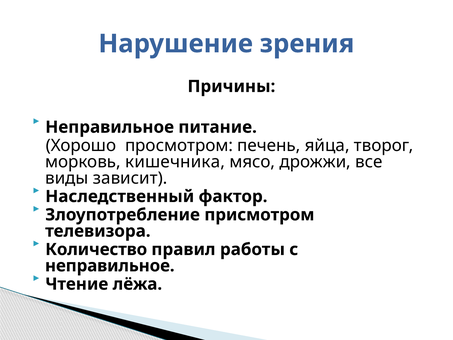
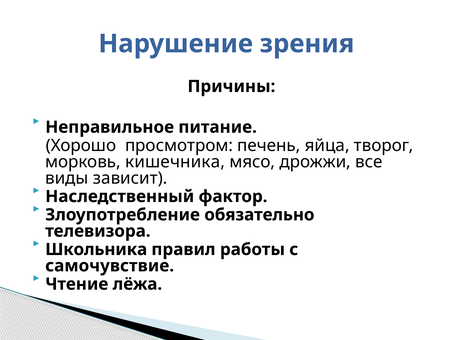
присмотром: присмотром -> обязательно (259, 215)
Количество: Количество -> Школьника (96, 249)
неправильное: неправильное -> самочувствие (110, 266)
